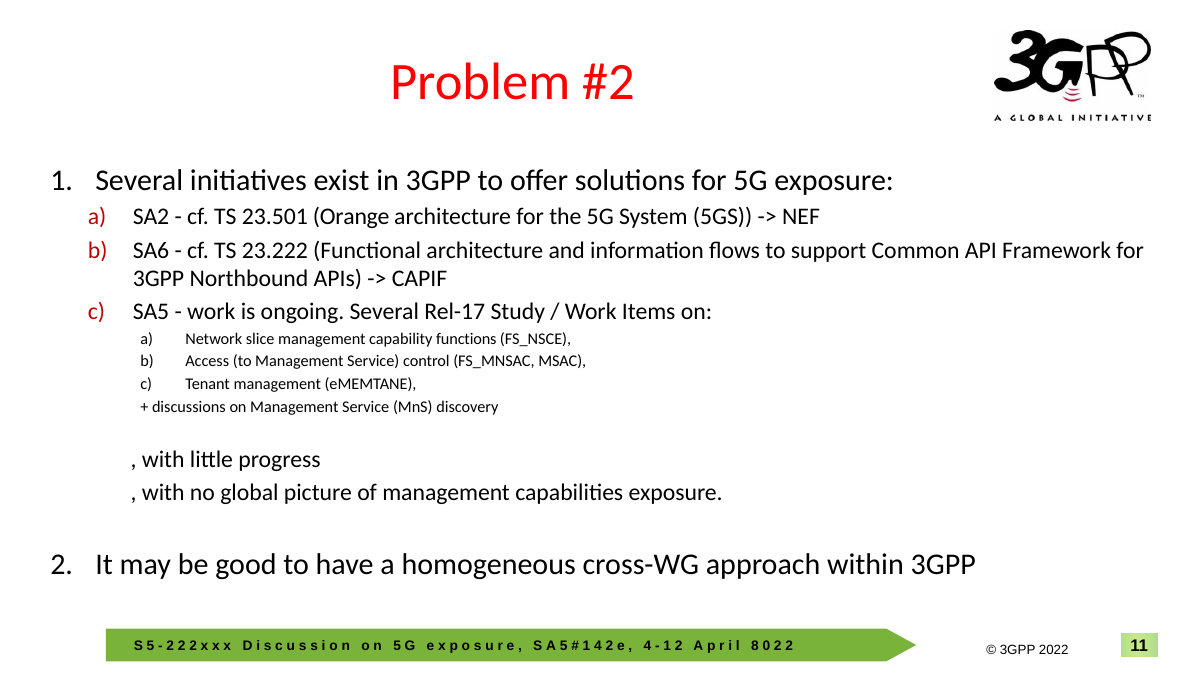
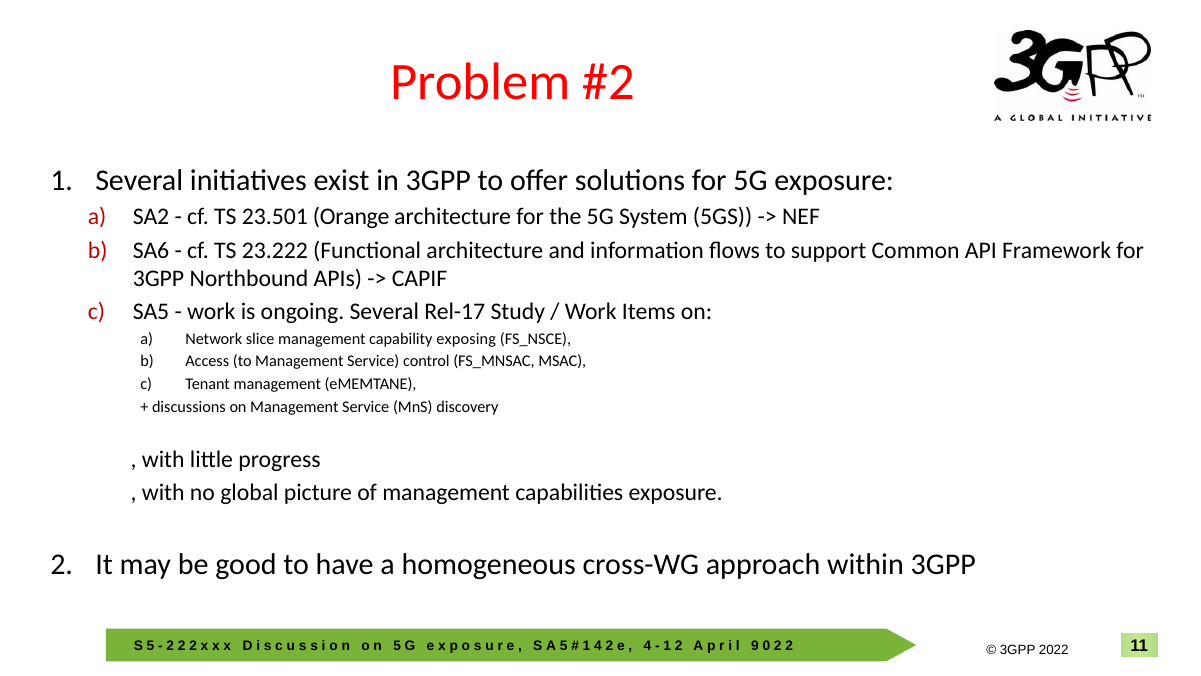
functions: functions -> exposing (466, 339)
8: 8 -> 9 (755, 646)
